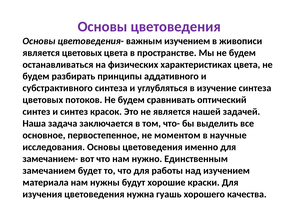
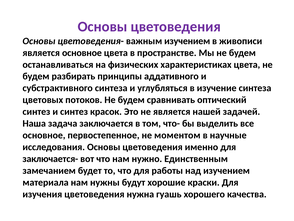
является цветовых: цветовых -> основное (82, 53)
замечанием-: замечанием- -> заключается- (50, 158)
